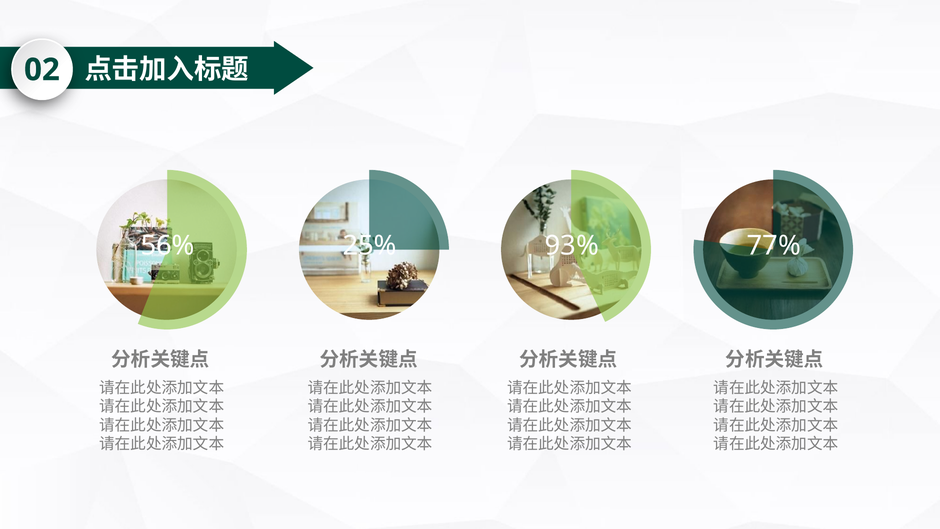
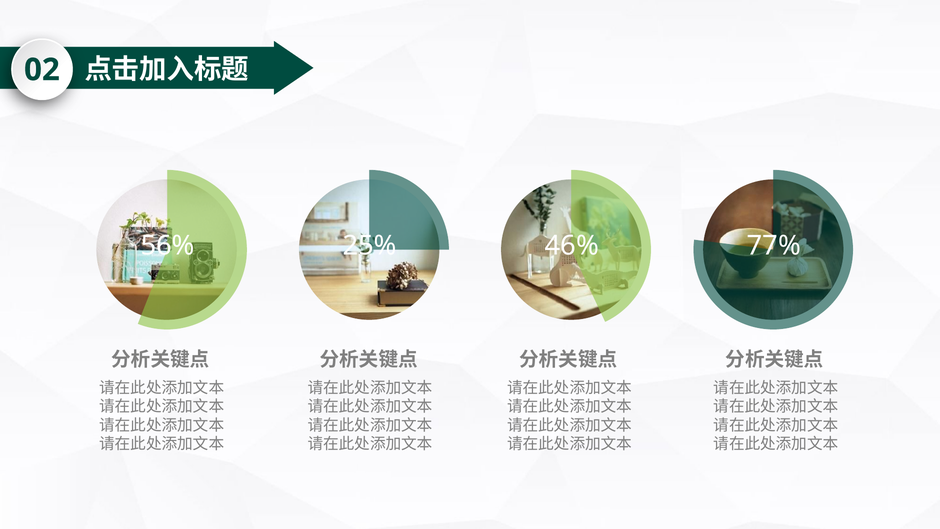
93%: 93% -> 46% (572, 246)
